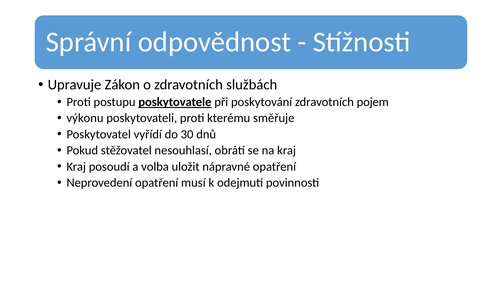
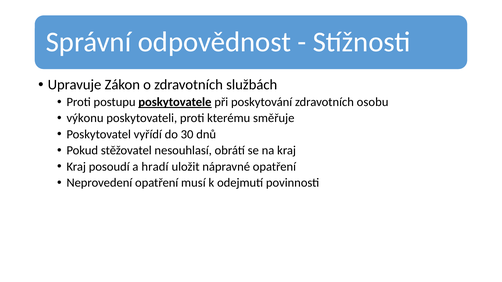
pojem: pojem -> osobu (373, 102)
volba: volba -> hradí (155, 167)
